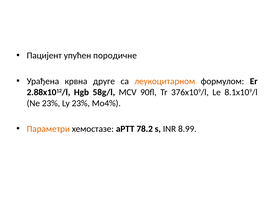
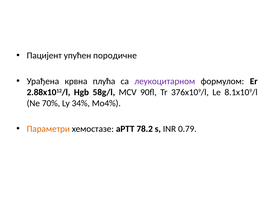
друге: друге -> плућа (104, 81)
леукоцитарном colour: orange -> purple (165, 81)
Ne 23%: 23% -> 70% (51, 103)
Ly 23%: 23% -> 34% (81, 103)
8.99: 8.99 -> 0.79 (187, 128)
